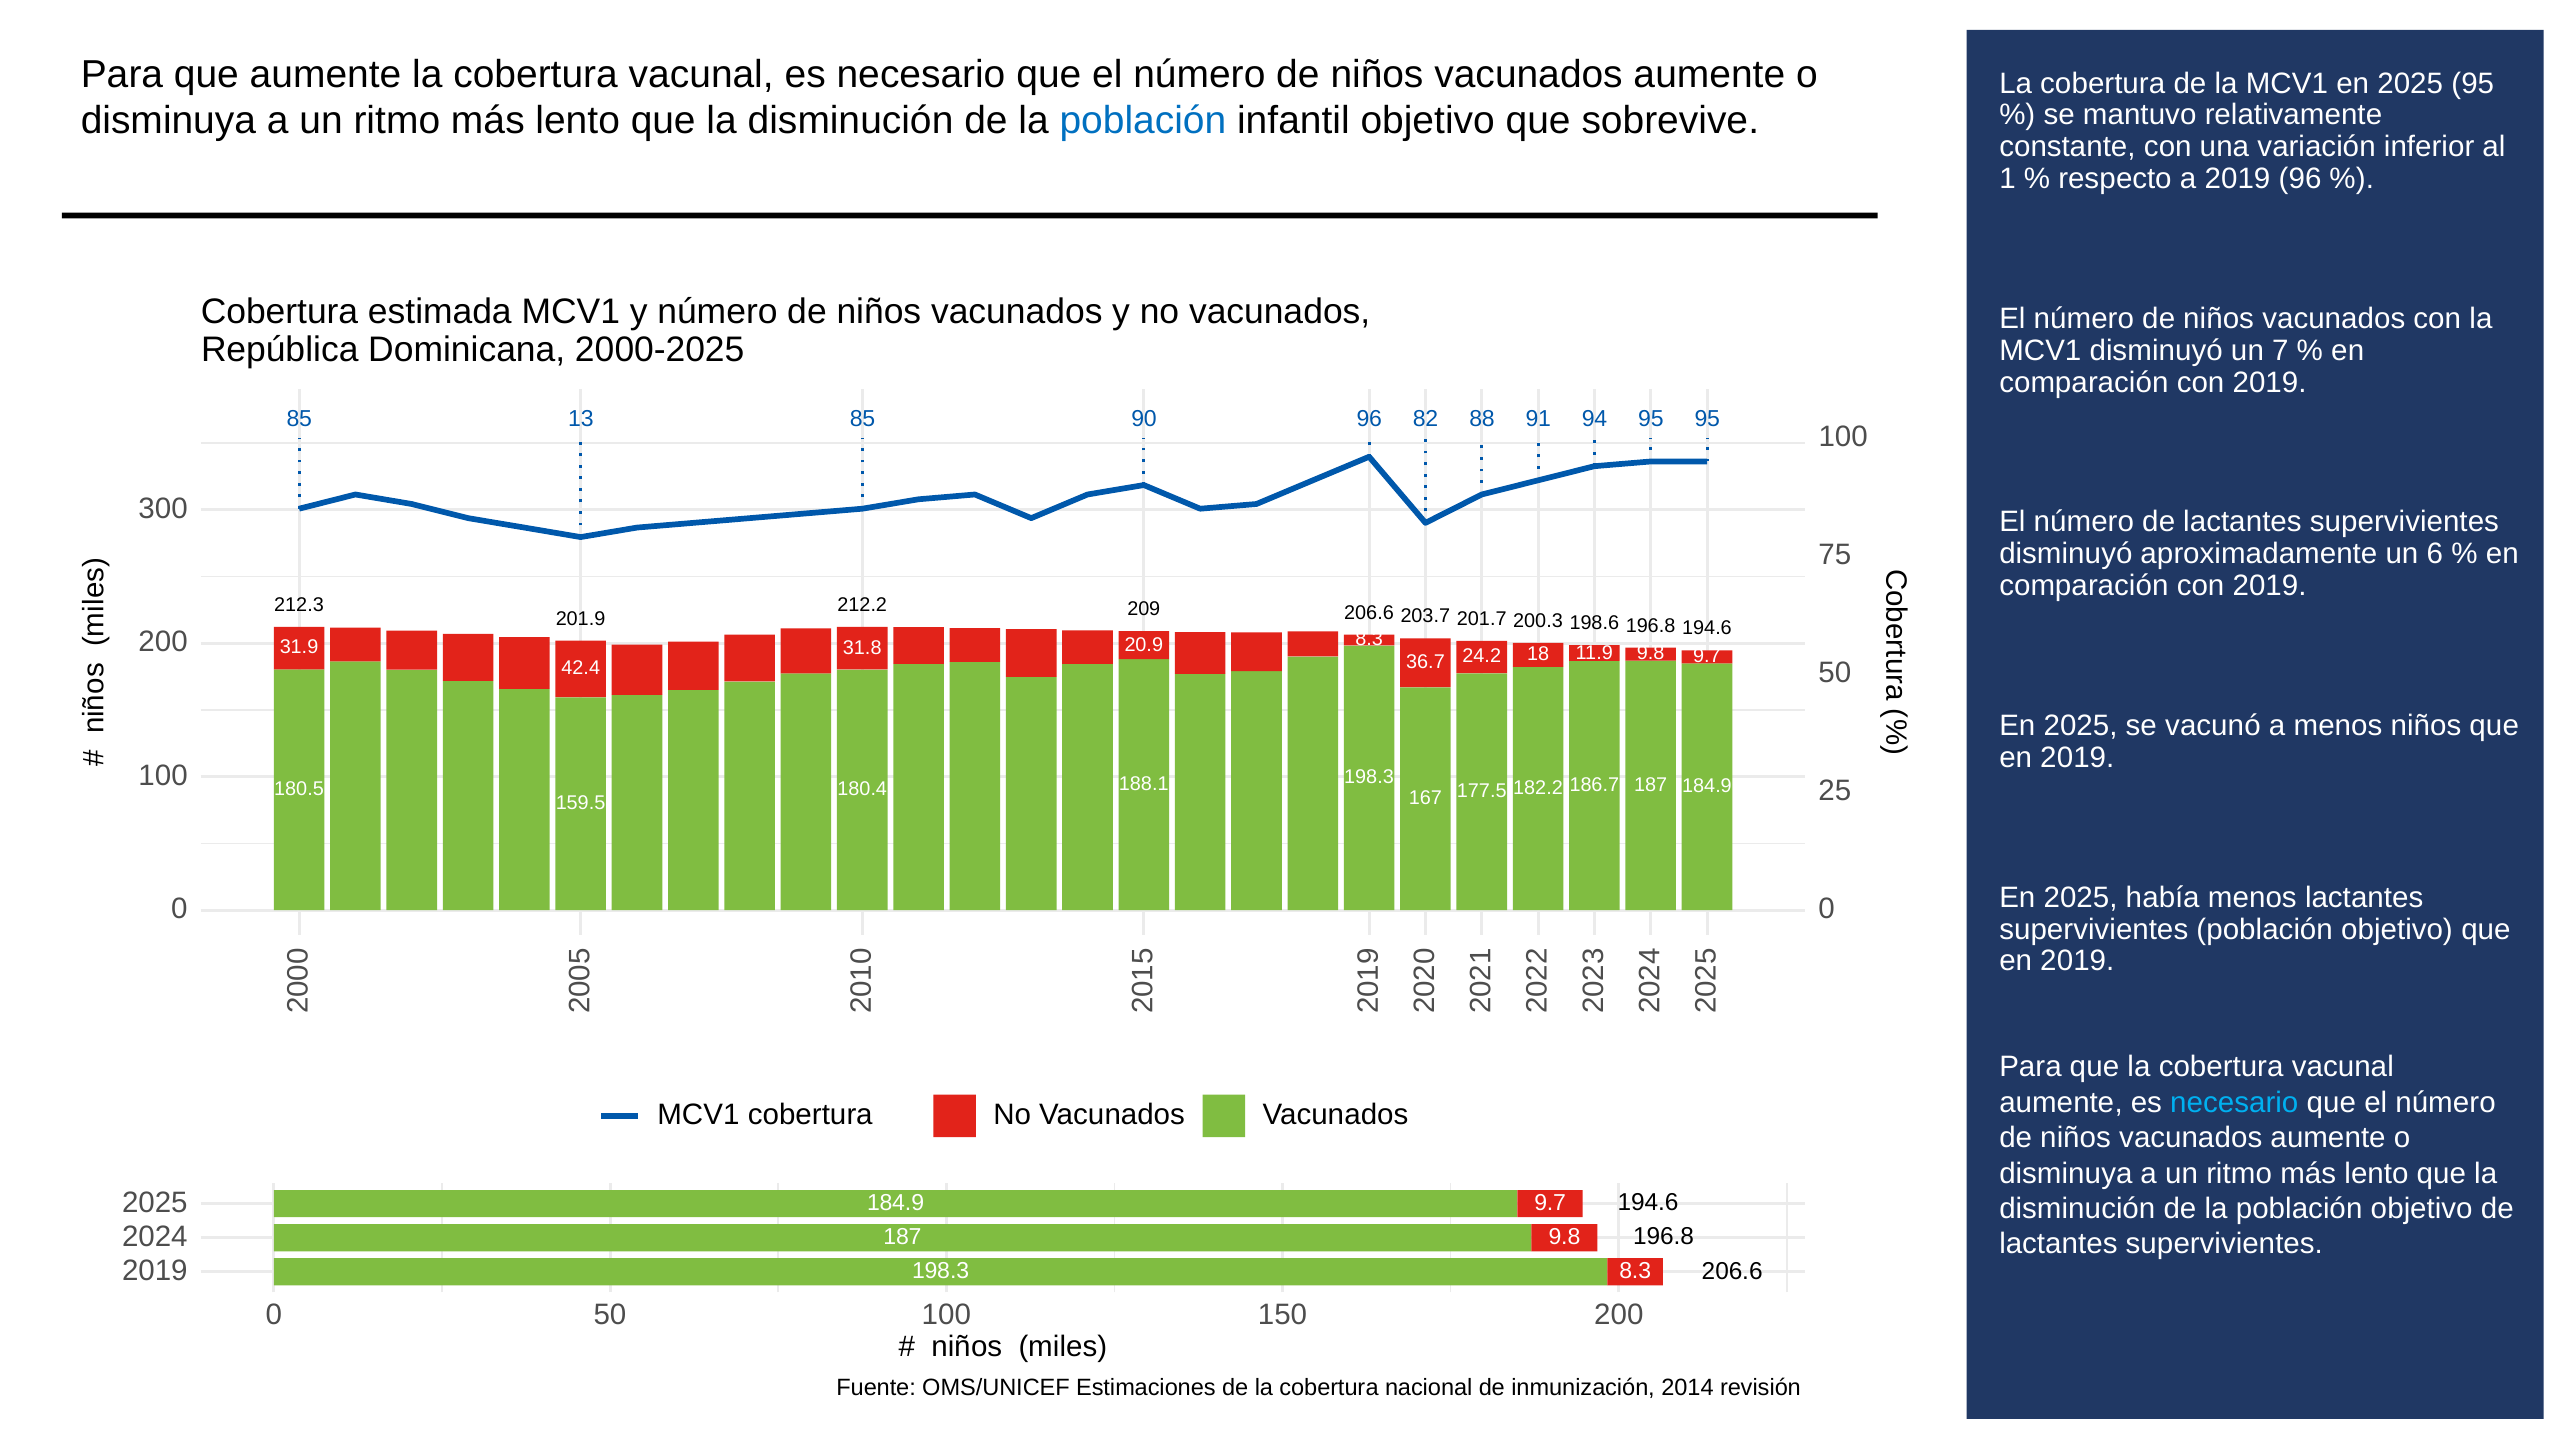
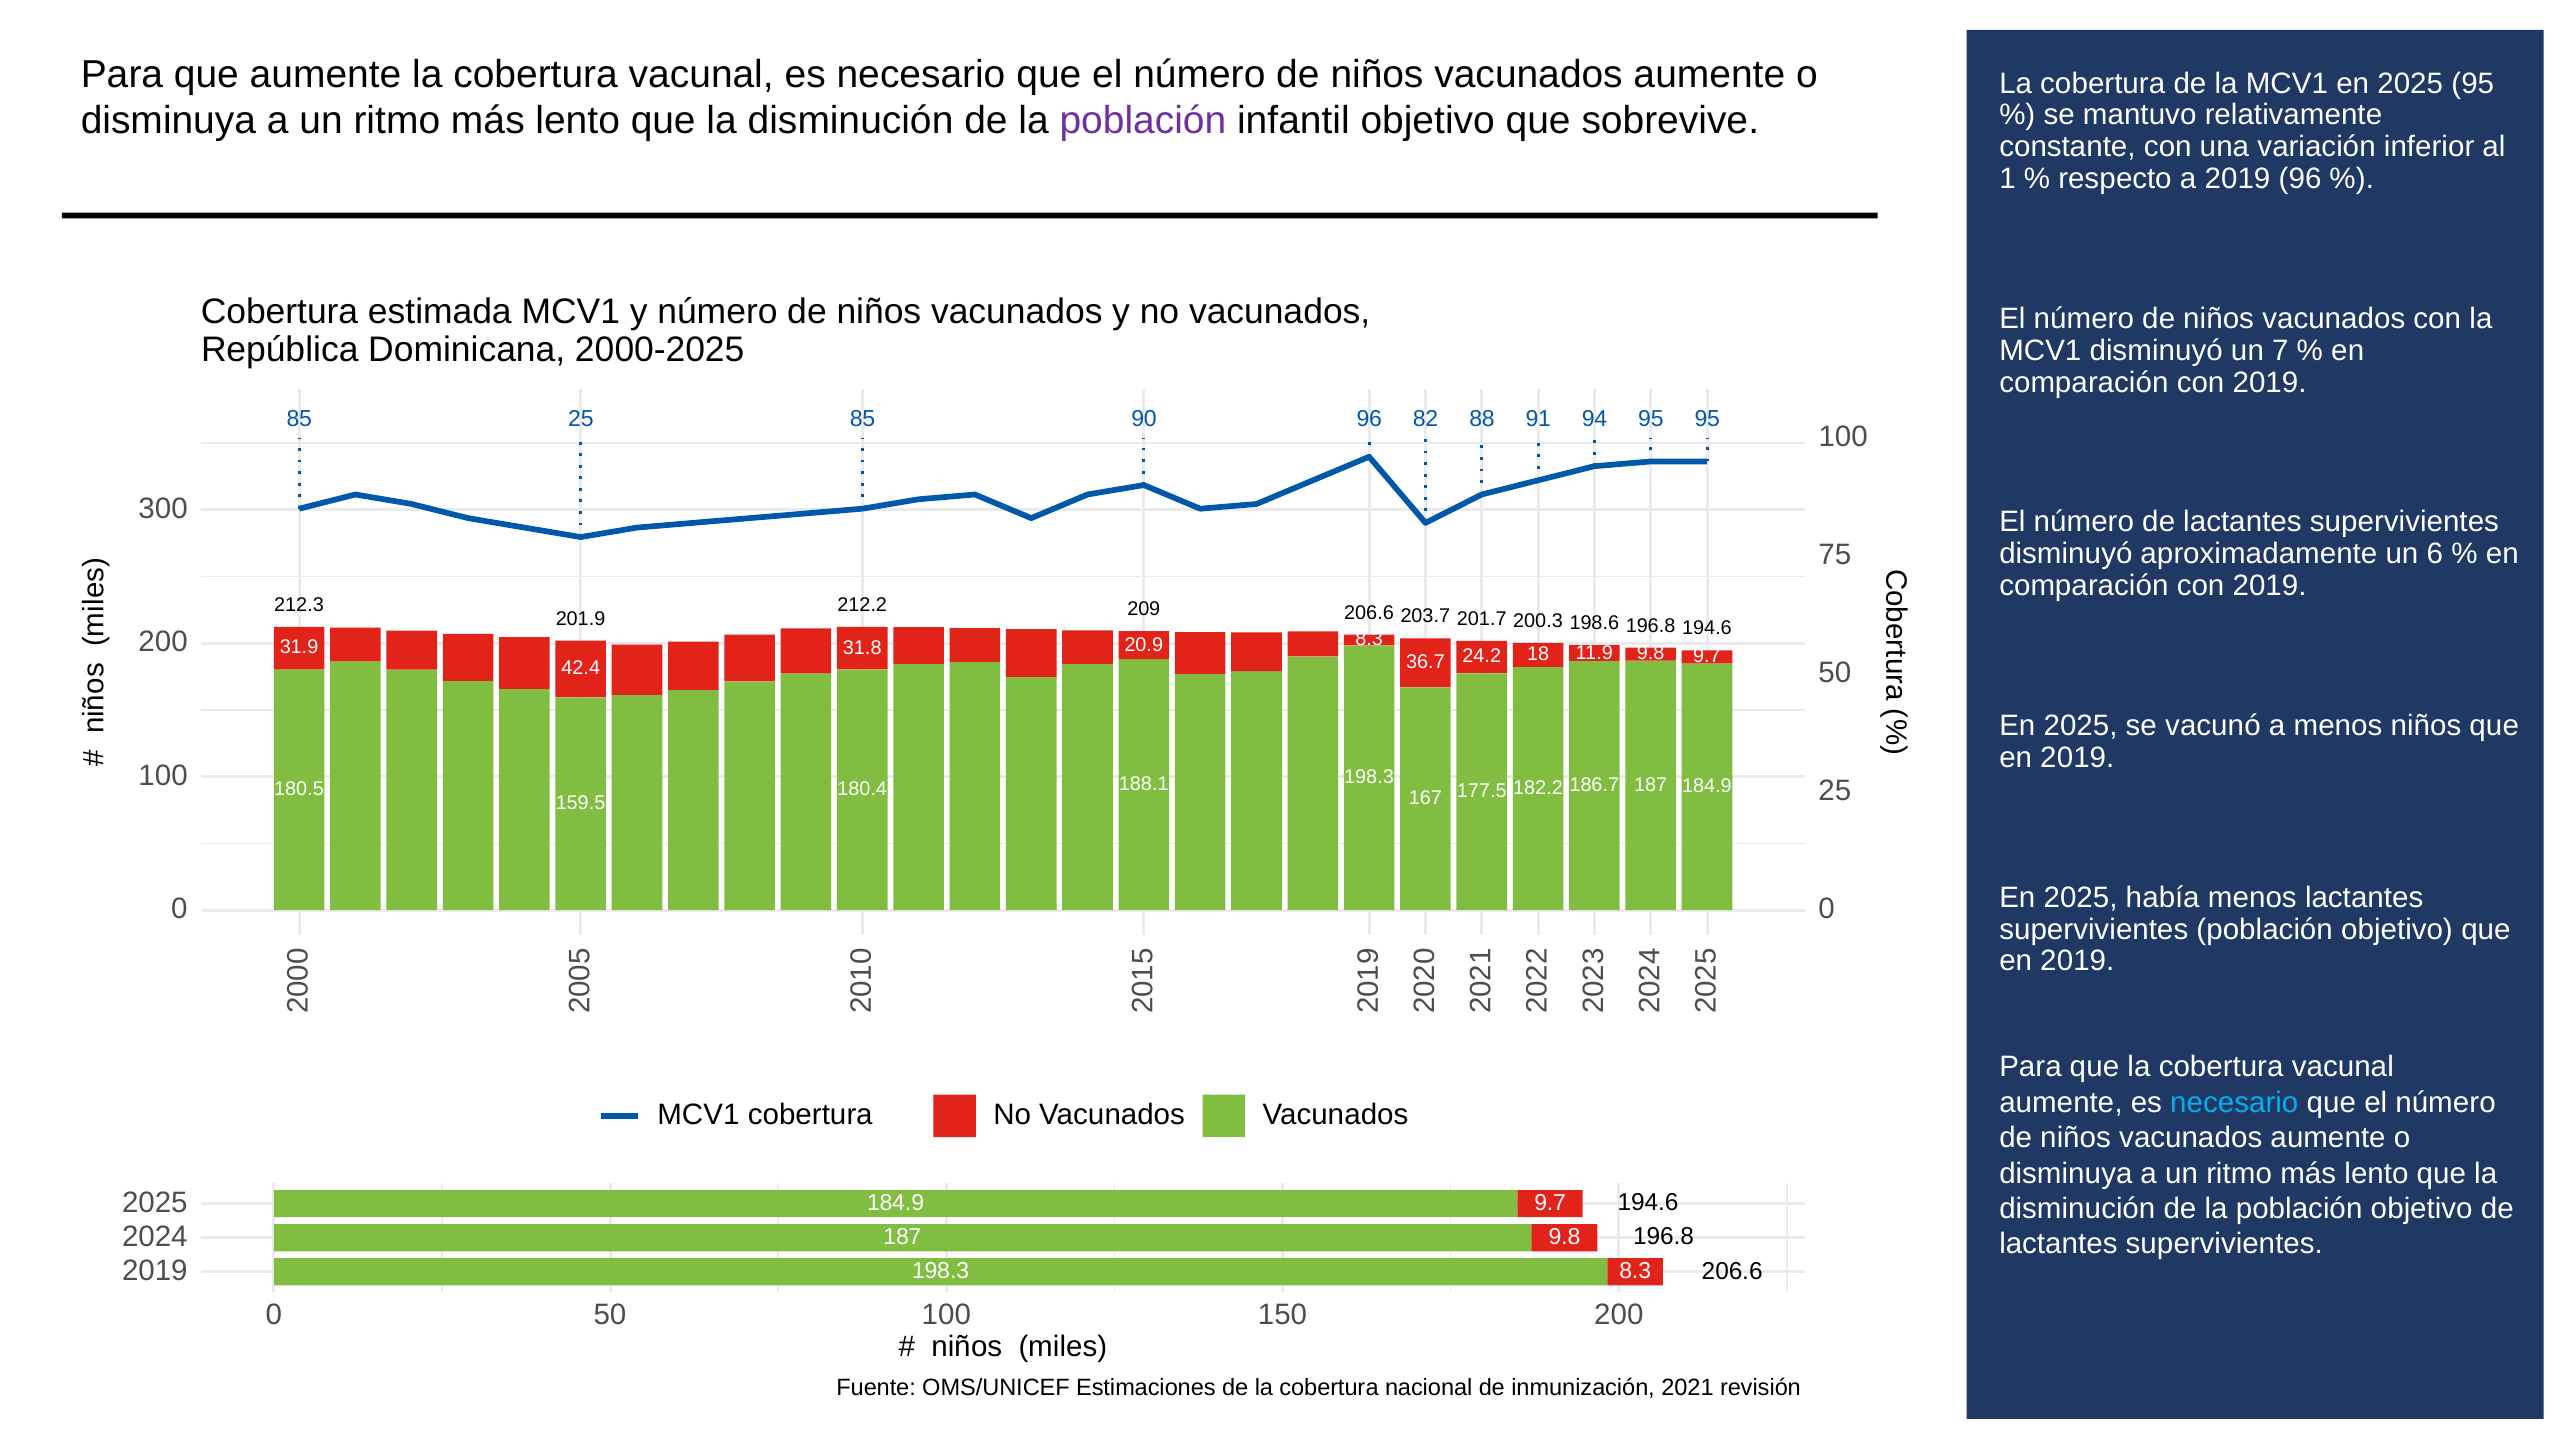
población colour: blue -> purple (1143, 121)
85 13: 13 -> 25 (581, 419)
2014: 2014 -> 2021 (1687, 1388)
